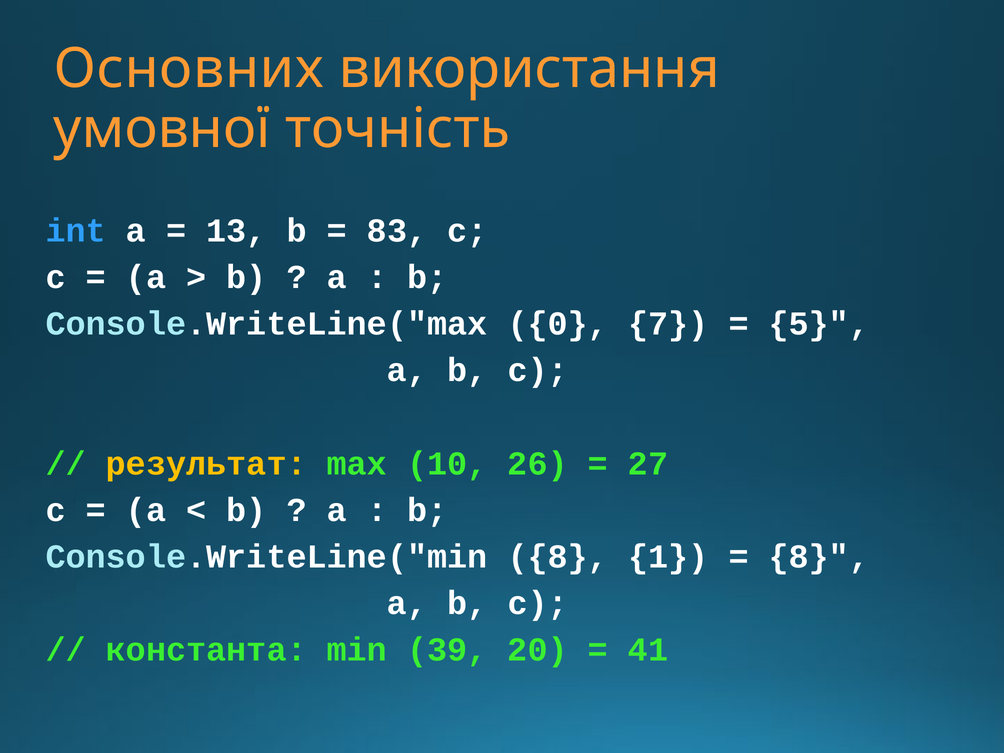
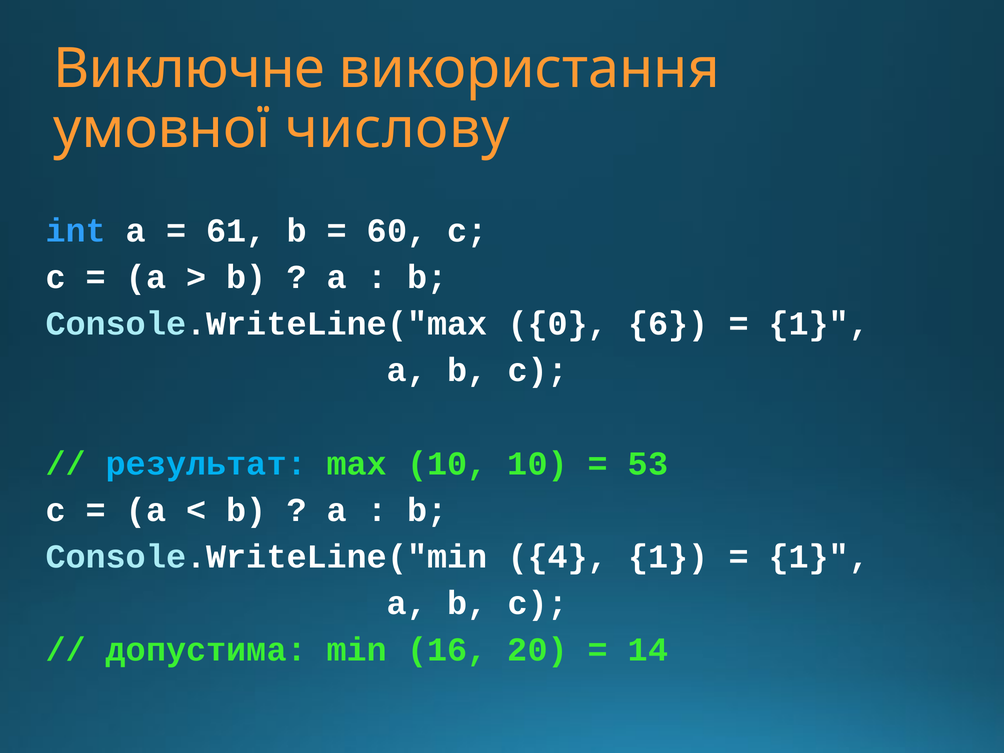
Основних: Основних -> Виключне (189, 69)
точність: точність -> числову (398, 129)
13: 13 -> 61 (236, 231)
83: 83 -> 60 (397, 231)
7: 7 -> 6 (668, 324)
5: 5 -> 1 (819, 324)
результат colour: yellow -> light blue (206, 464)
10 26: 26 -> 10 (538, 464)
27: 27 -> 53 (648, 464)
Console.WriteLine("min 8: 8 -> 4 (558, 557)
8: 8 -> 1 (819, 557)
константа: константа -> допустима (206, 650)
39: 39 -> 16 (447, 650)
41: 41 -> 14 (648, 650)
